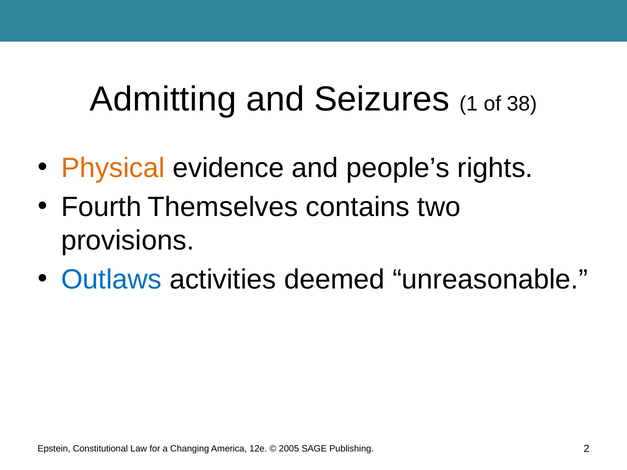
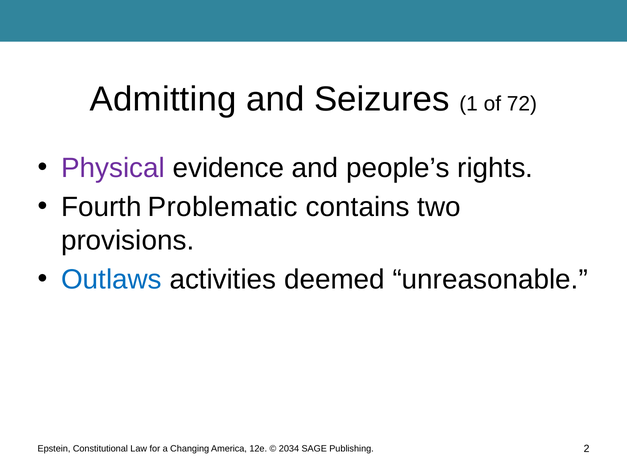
38: 38 -> 72 (522, 104)
Physical colour: orange -> purple (113, 168)
Themselves: Themselves -> Problematic (223, 207)
2005: 2005 -> 2034 (289, 449)
